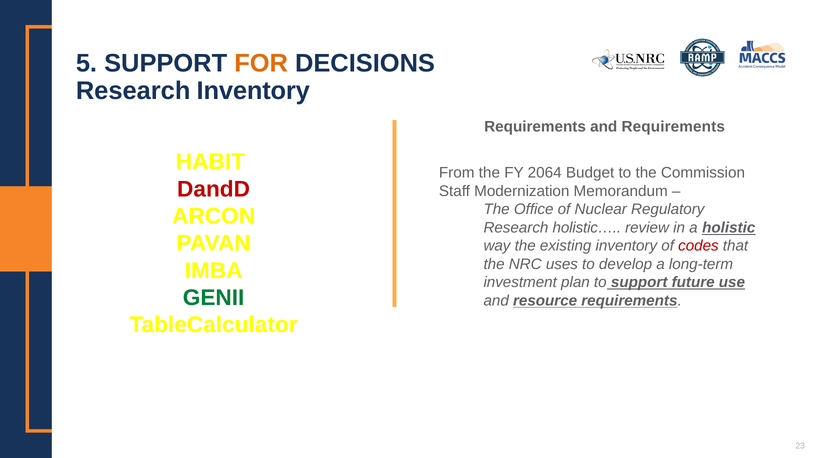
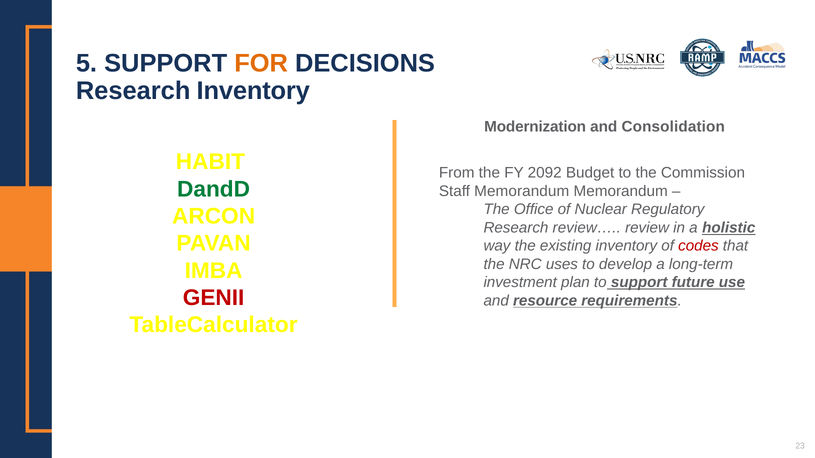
Requirements: Requirements -> Modernization (535, 127)
and Requirements: Requirements -> Consolidation (673, 127)
2064: 2064 -> 2092 (545, 173)
DandD colour: red -> green (214, 189)
Staff Modernization: Modernization -> Memorandum (522, 191)
holistic…: holistic… -> review… (587, 228)
GENII colour: green -> red (214, 298)
